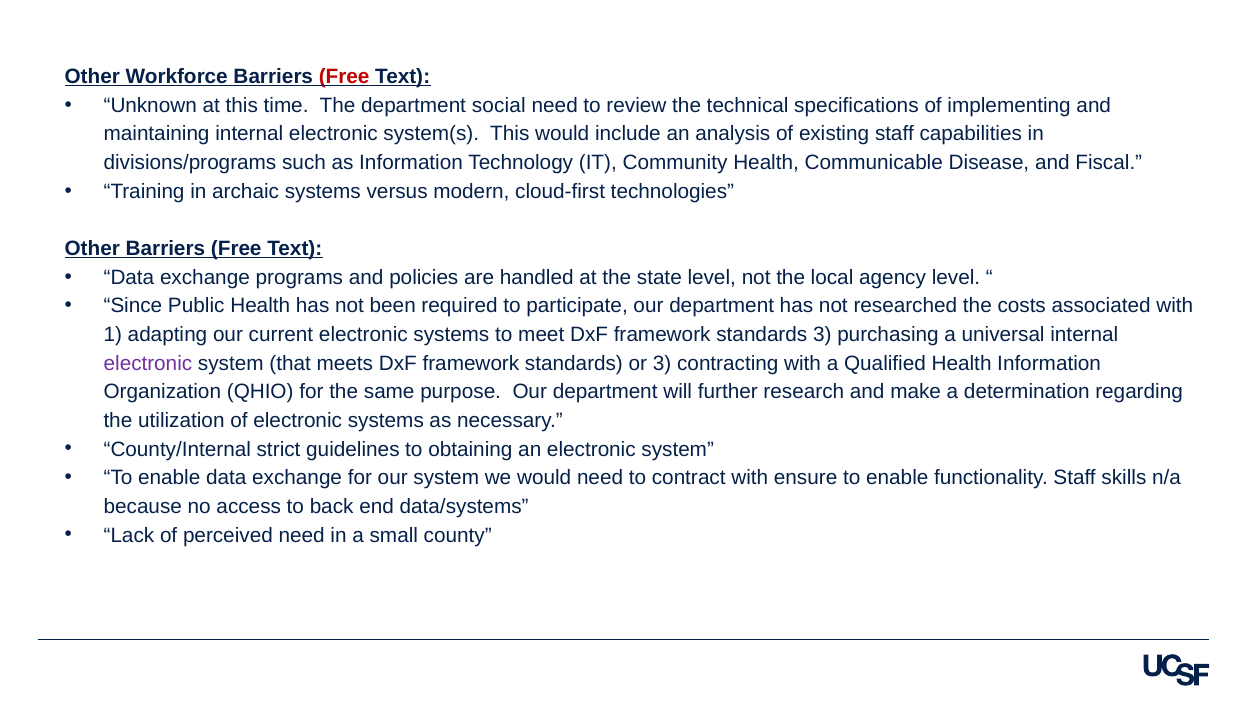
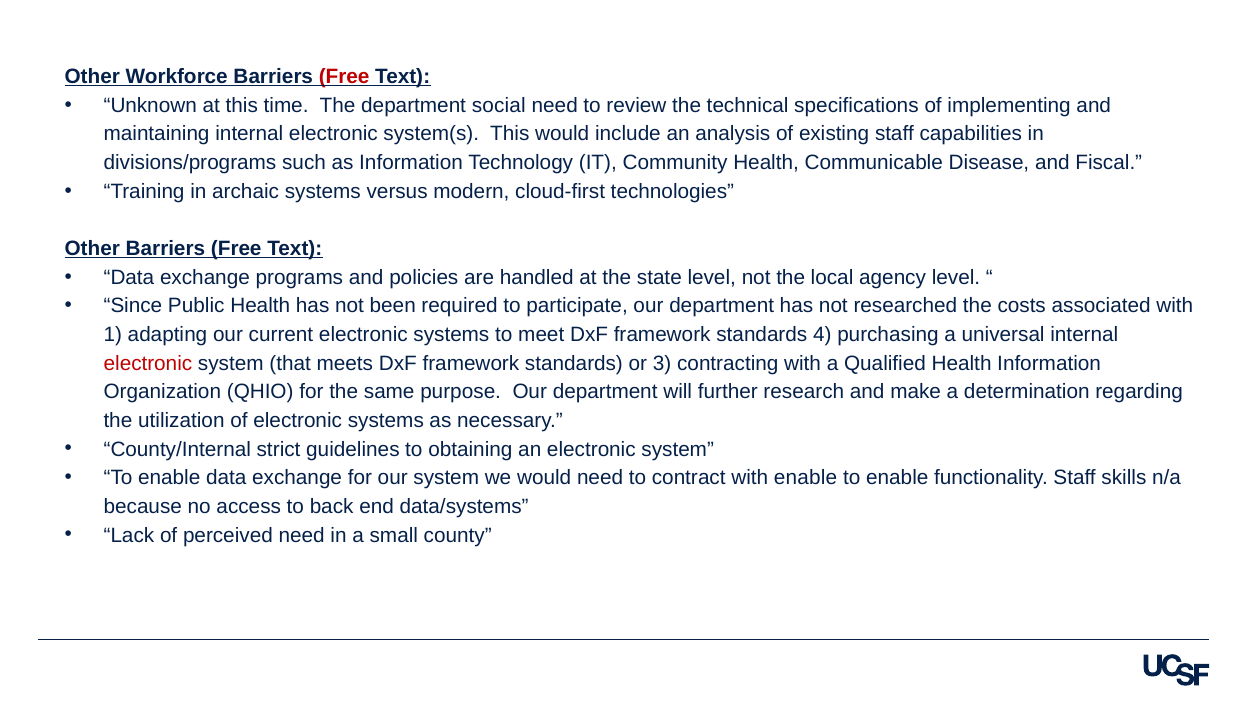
standards 3: 3 -> 4 (822, 335)
electronic colour: purple -> red (148, 363)
with ensure: ensure -> enable (806, 478)
